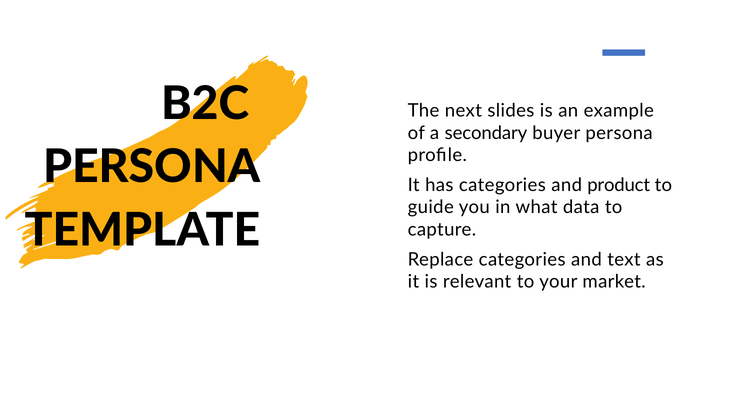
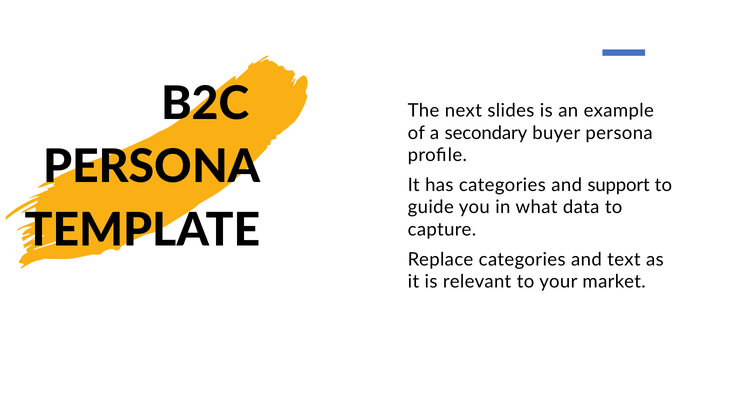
product: product -> support (619, 185)
